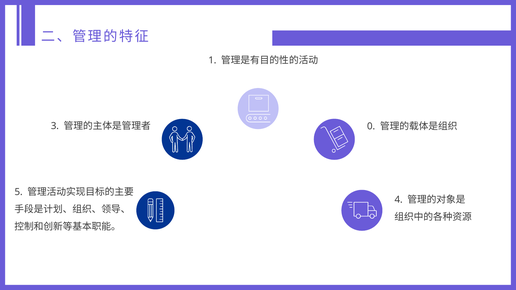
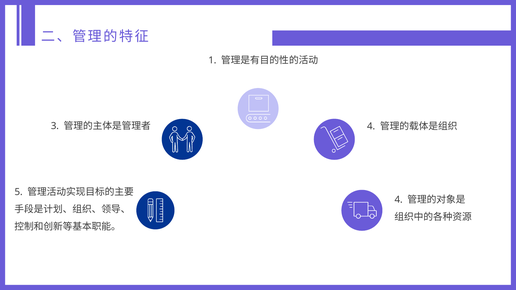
0: 0 -> 4 (371, 126)
